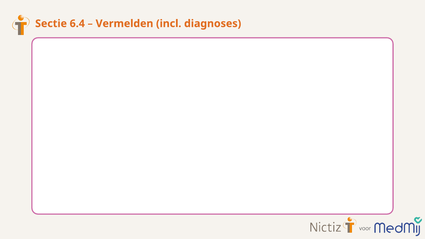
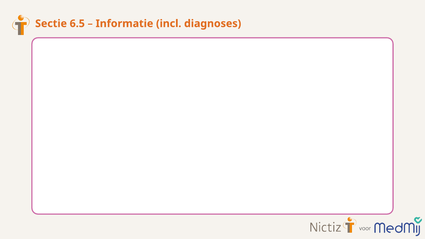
6.4: 6.4 -> 6.5 (77, 24)
Vermelden: Vermelden -> Informatie (124, 24)
